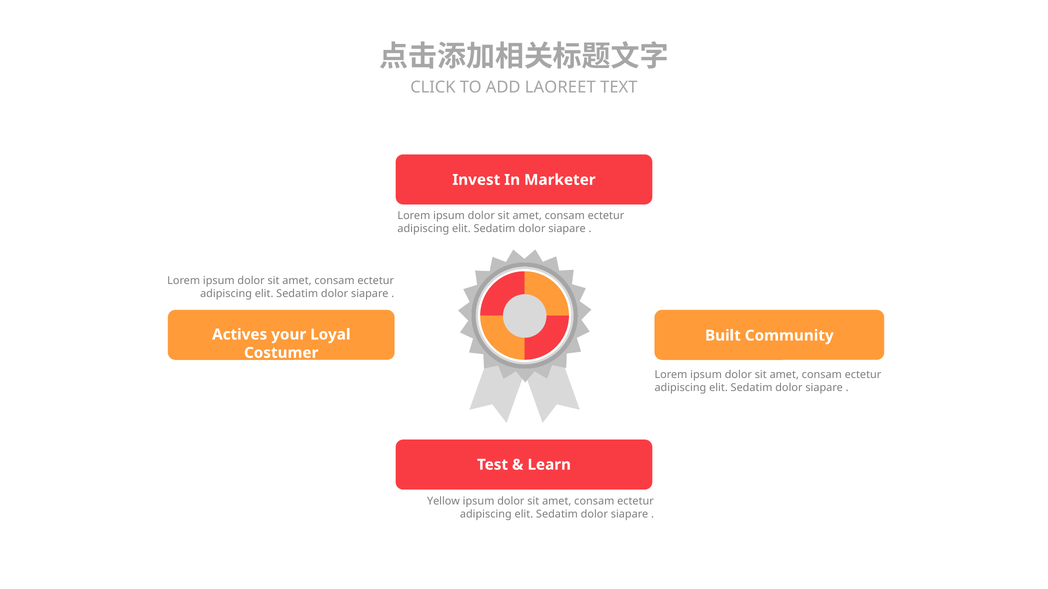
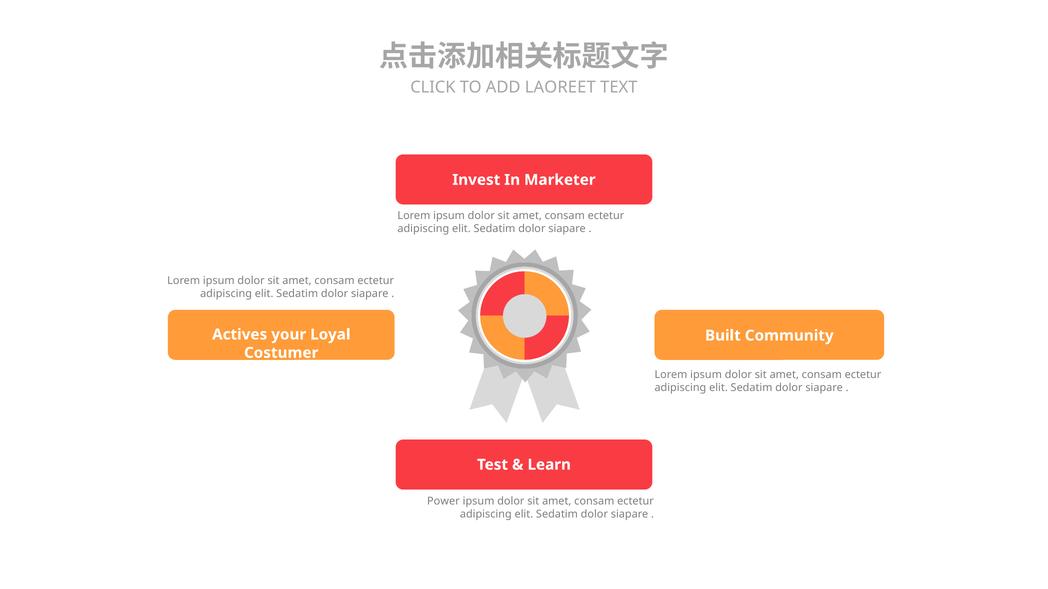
Yellow: Yellow -> Power (443, 502)
